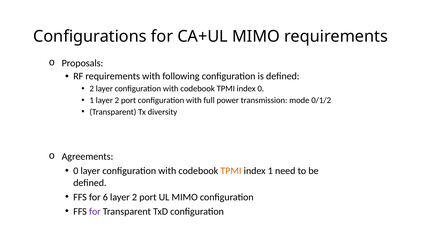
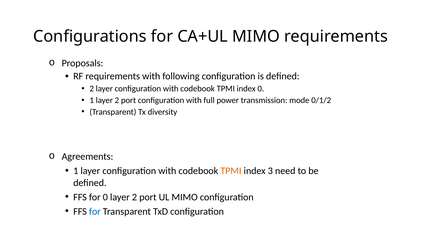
0: 0 -> 1 (76, 171)
index 1: 1 -> 3 (270, 171)
for 6: 6 -> 0 (105, 197)
for colour: purple -> blue (95, 211)
